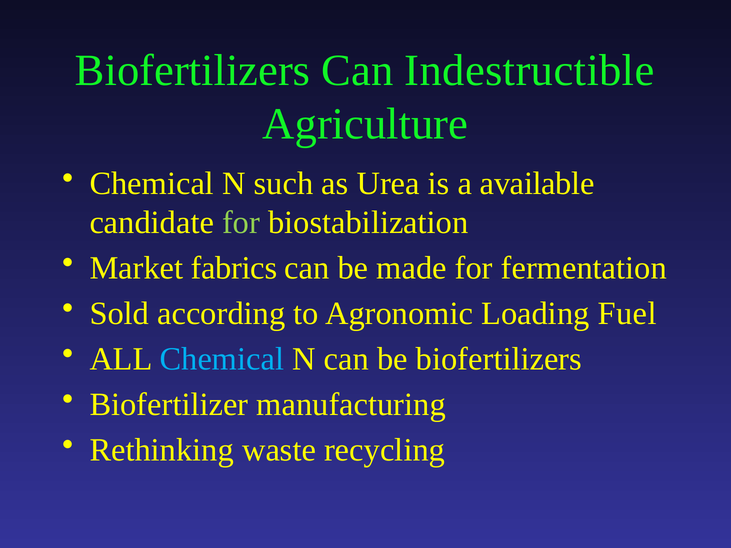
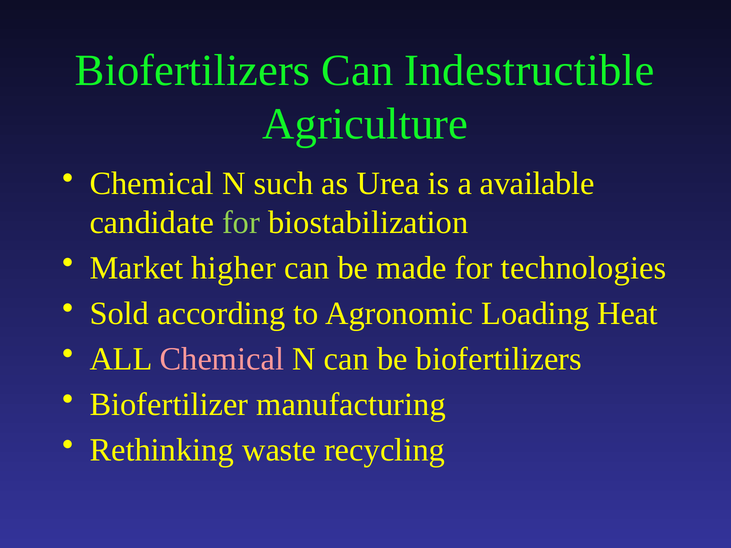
fabrics: fabrics -> higher (234, 268)
fermentation: fermentation -> technologies (584, 268)
Fuel: Fuel -> Heat (628, 314)
Chemical colour: light blue -> pink (222, 359)
